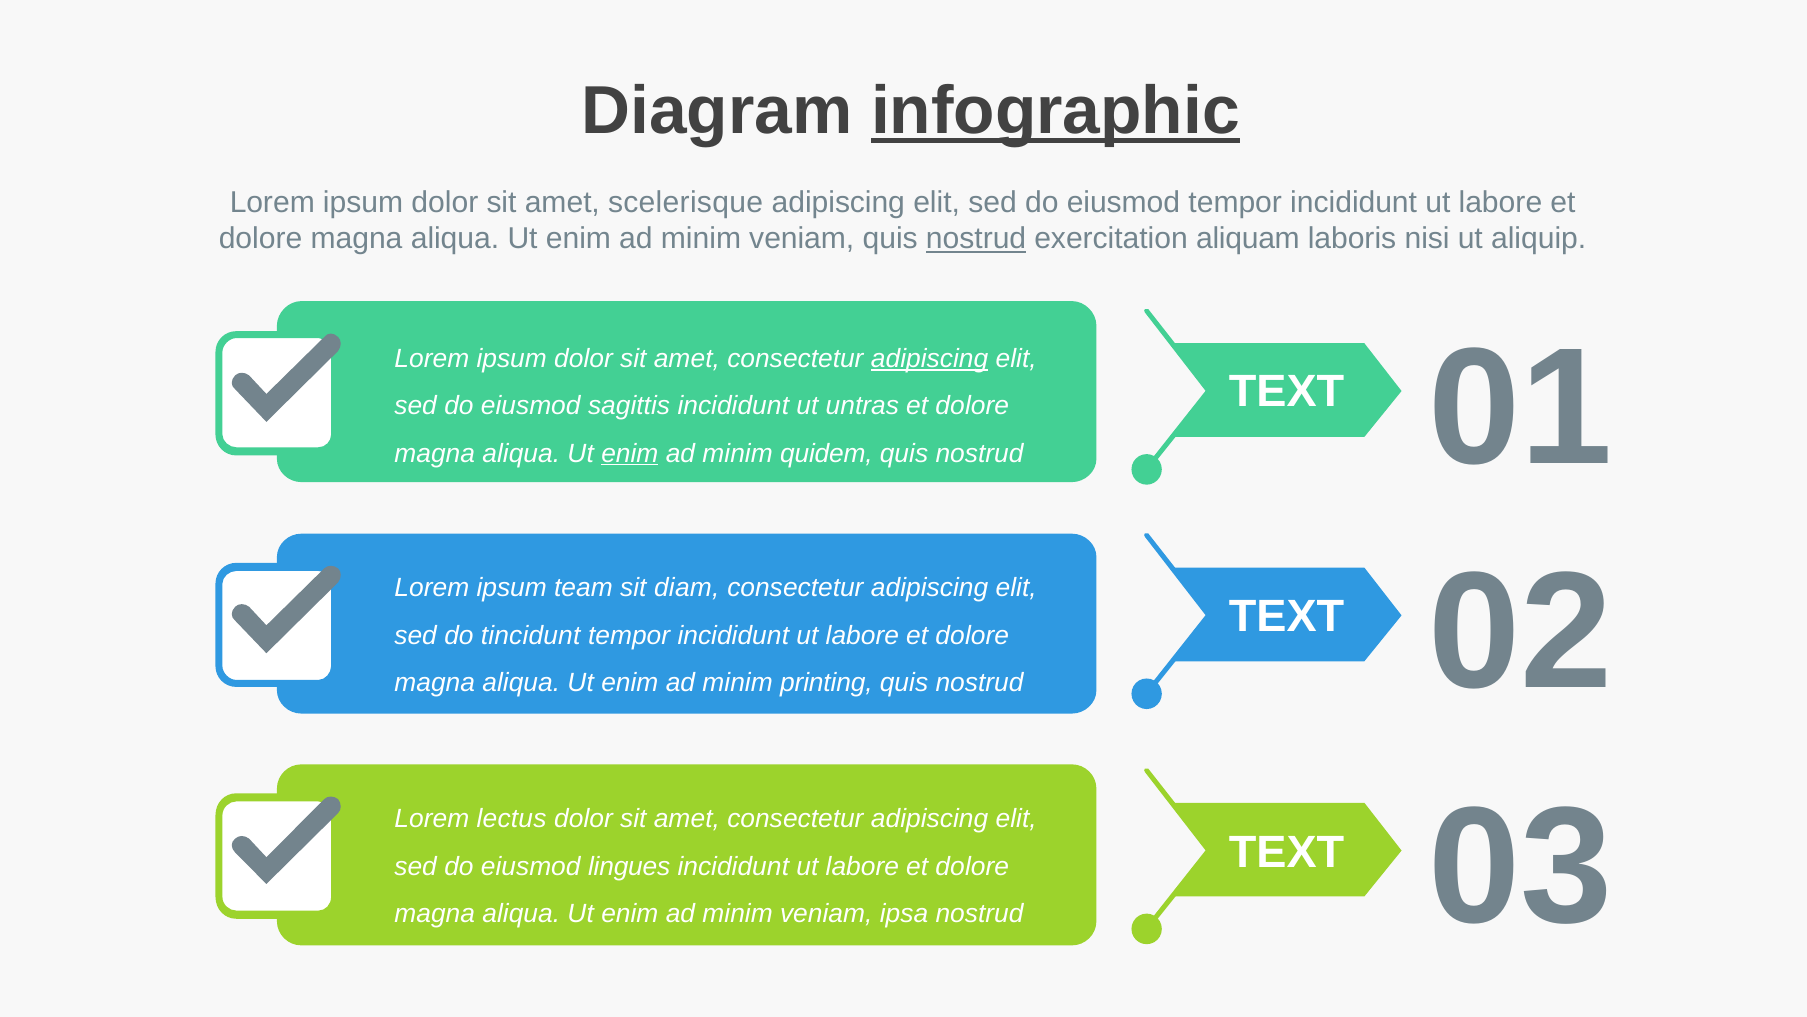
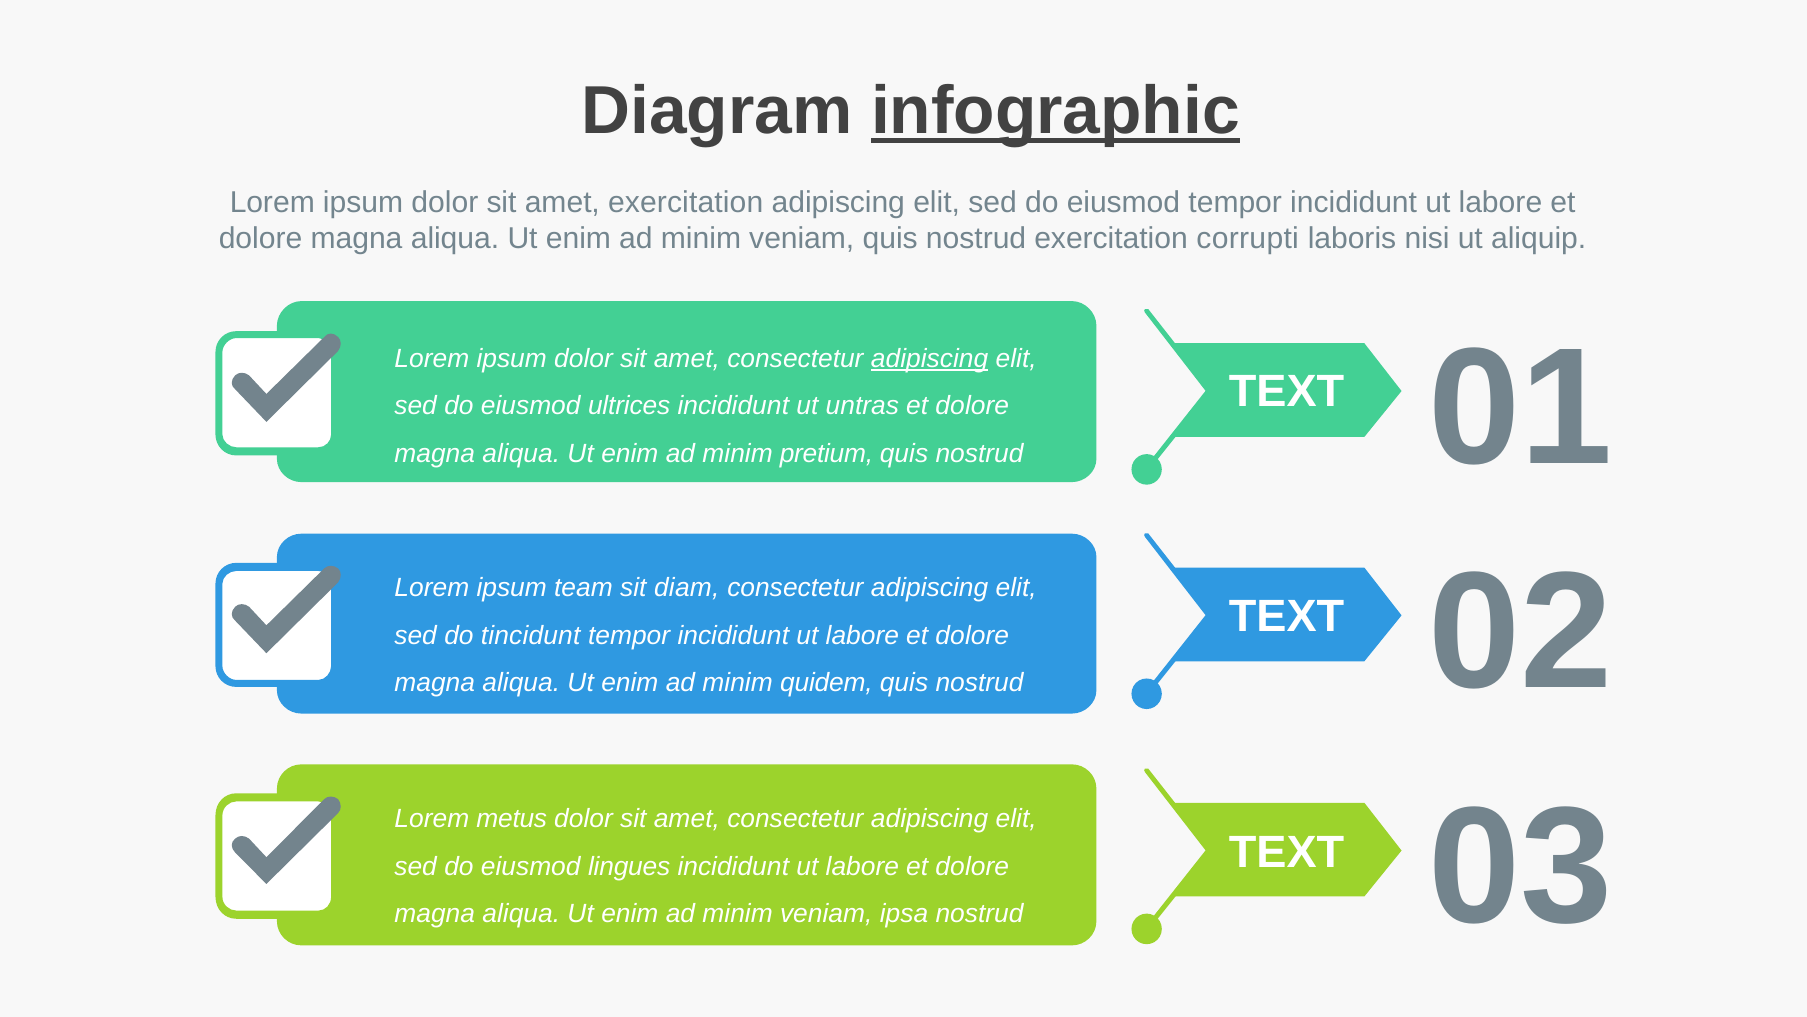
amet scelerisque: scelerisque -> exercitation (686, 203)
nostrud underline: present -> none (976, 239)
aliquam: aliquam -> corrupti (1248, 239)
sagittis: sagittis -> ultrices (629, 406)
enim underline: present -> none (630, 453)
quidem: quidem -> pretium (826, 453)
printing: printing -> quidem (826, 683)
lectus: lectus -> metus (512, 818)
